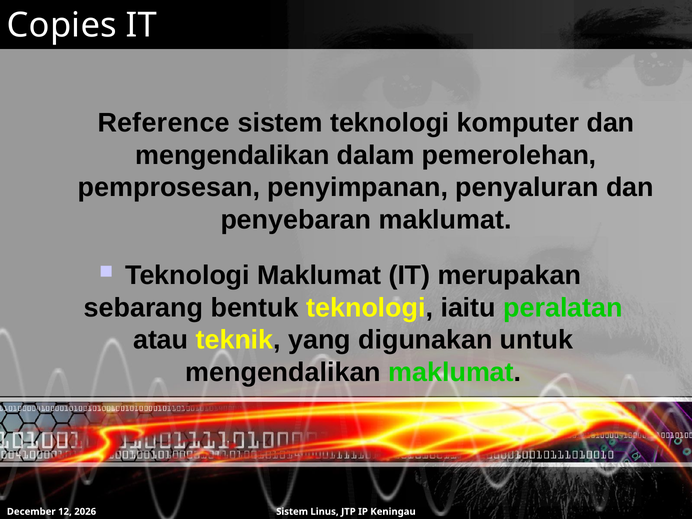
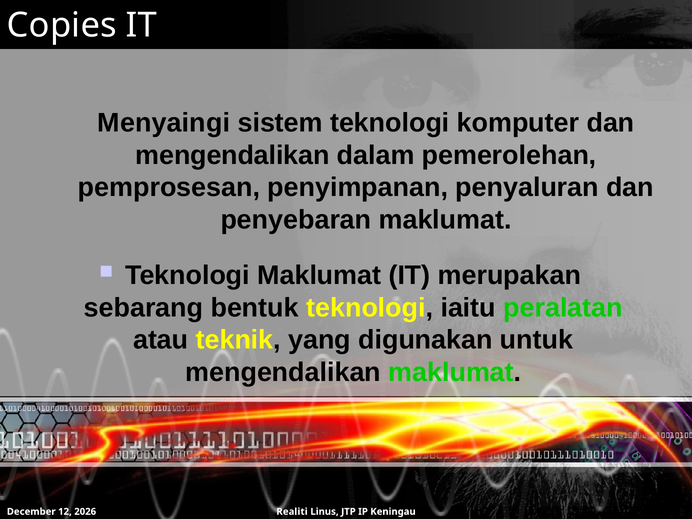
Reference: Reference -> Menyaingi (164, 123)
Sistem: Sistem -> Realiti (292, 512)
